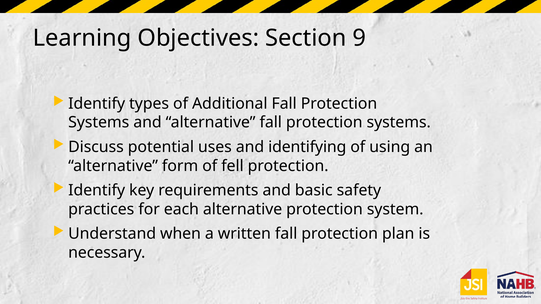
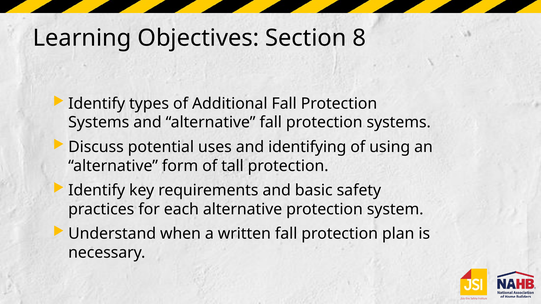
9: 9 -> 8 (359, 38)
fell: fell -> tall (232, 166)
